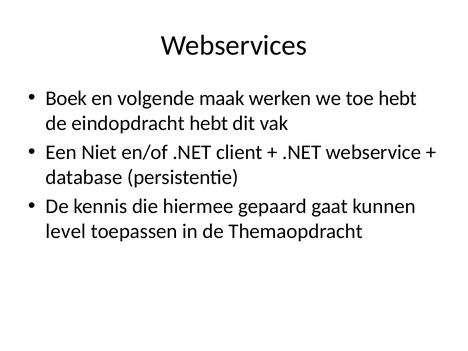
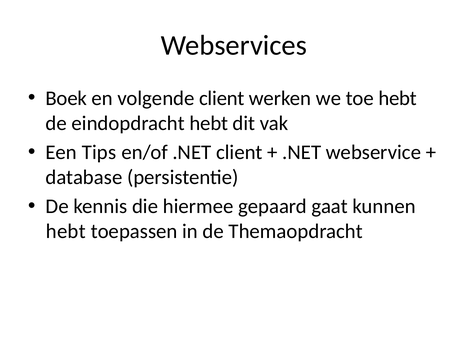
volgende maak: maak -> client (222, 98)
Niet: Niet -> Tips (99, 152)
level: level -> hebt (66, 231)
